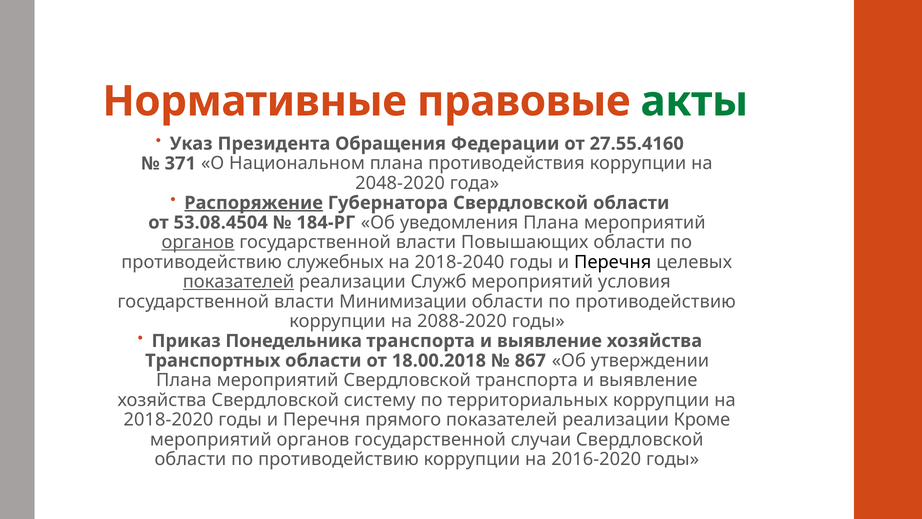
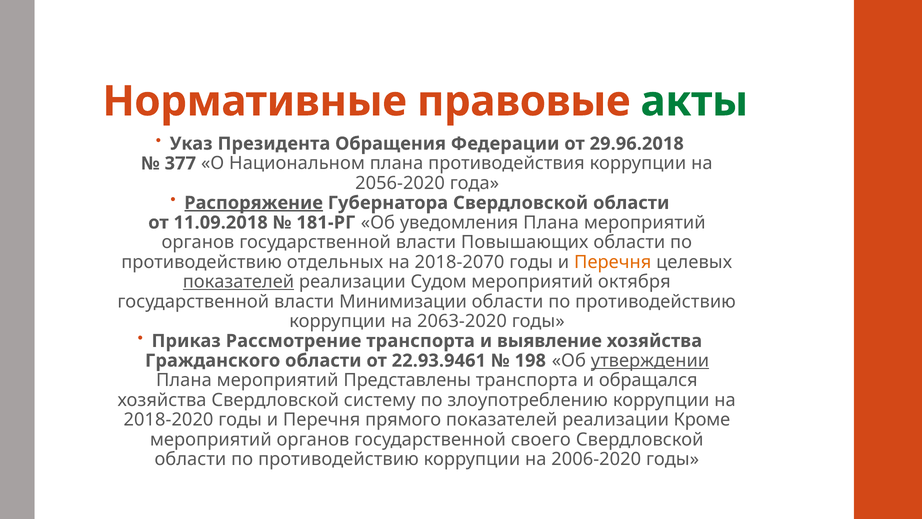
27.55.4160: 27.55.4160 -> 29.96.2018 (637, 144)
371: 371 -> 377 (180, 163)
2048-2020: 2048-2020 -> 2056-2020 (400, 183)
53.08.4504: 53.08.4504 -> 11.09.2018 (221, 222)
184-РГ: 184-РГ -> 181-РГ (326, 222)
органов underline: present -> none (198, 242)
служебных: служебных -> отдельных (335, 262)
2018-2040: 2018-2040 -> 2018-2070 (459, 262)
Перечня colour: black -> orange (613, 262)
Служб: Служб -> Судом (439, 282)
условия: условия -> октября (634, 282)
2088-2020: 2088-2020 -> 2063-2020 (462, 321)
Понедельника: Понедельника -> Рассмотрение (294, 341)
Транспортных: Транспортных -> Гражданского (213, 360)
18.00.2018: 18.00.2018 -> 22.93.9461 (439, 360)
867: 867 -> 198 (530, 360)
утверждении underline: none -> present (650, 360)
мероприятий Свердловской: Свердловской -> Представлены (407, 380)
выявление: выявление -> обращался (648, 380)
территориальных: территориальных -> злоупотреблению (528, 400)
случаи: случаи -> своего (541, 439)
2016-2020: 2016-2020 -> 2006-2020 (596, 459)
